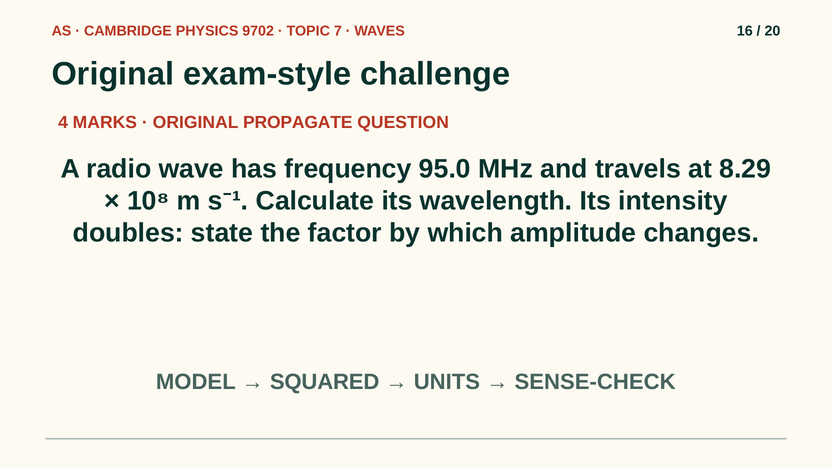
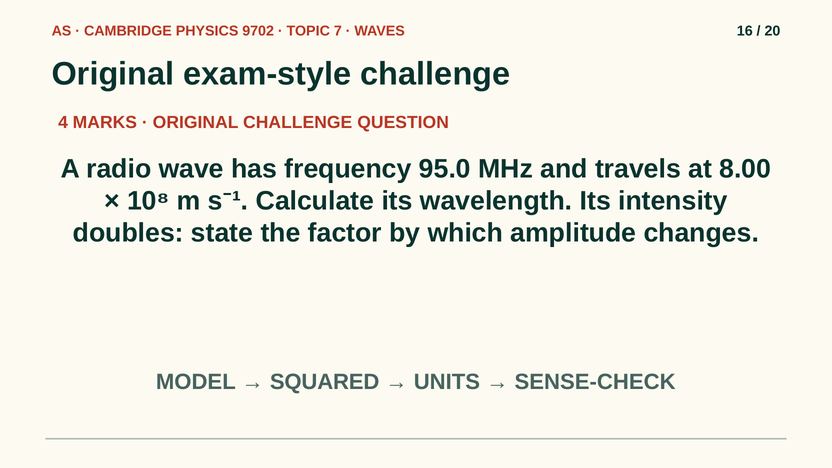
ORIGINAL PROPAGATE: PROPAGATE -> CHALLENGE (298, 123)
8.29: 8.29 -> 8.00 (745, 169)
